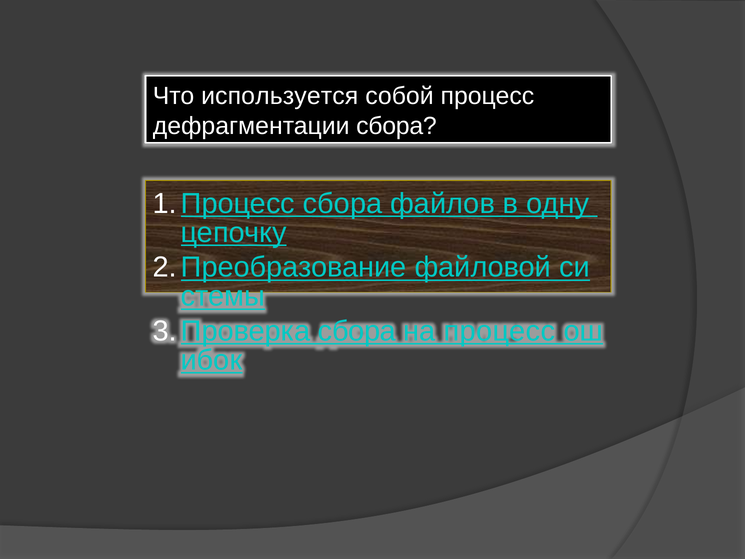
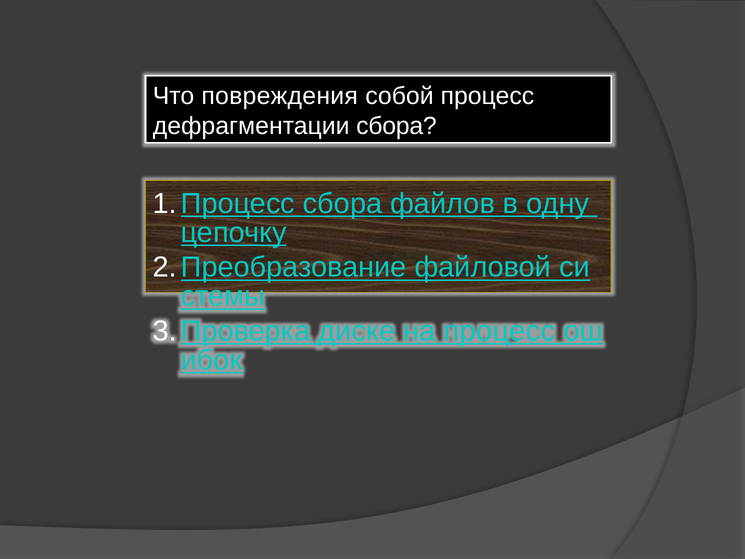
используется: используется -> повреждения (280, 96)
сбора: сбора -> диске (357, 331)
